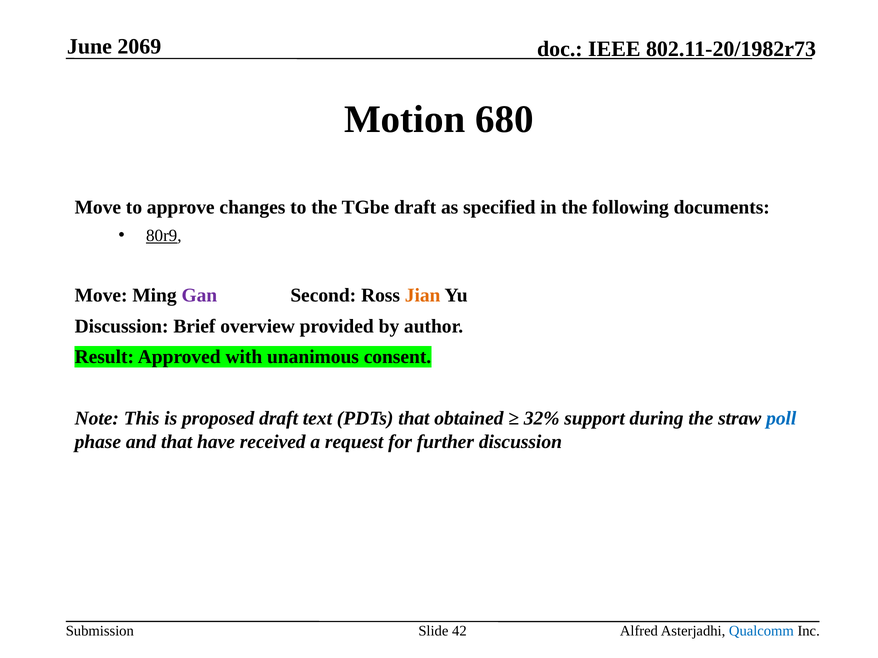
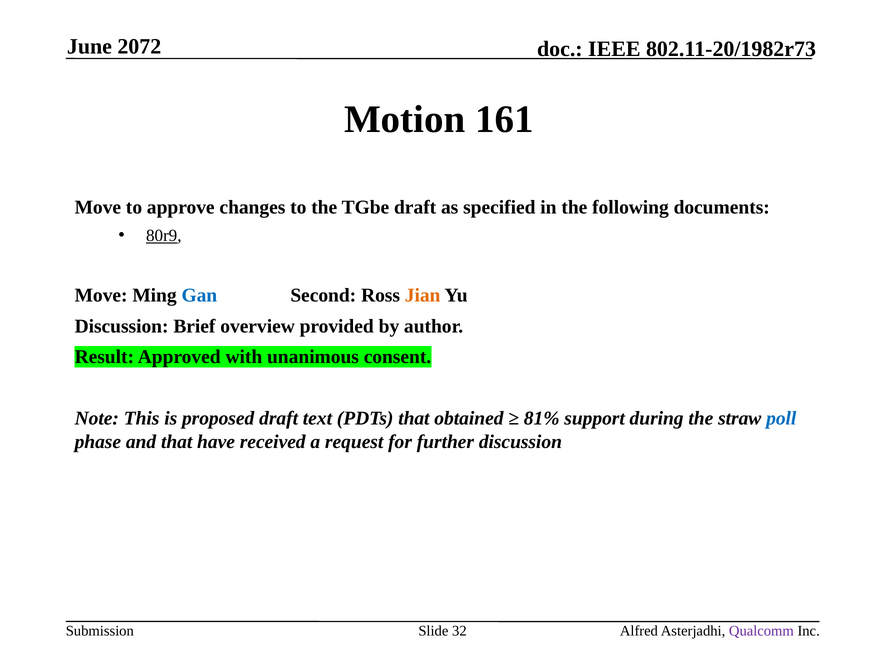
2069: 2069 -> 2072 (139, 47)
680: 680 -> 161 (504, 120)
Gan colour: purple -> blue (199, 296)
32%: 32% -> 81% (542, 419)
42: 42 -> 32 (459, 632)
Qualcomm colour: blue -> purple (761, 632)
